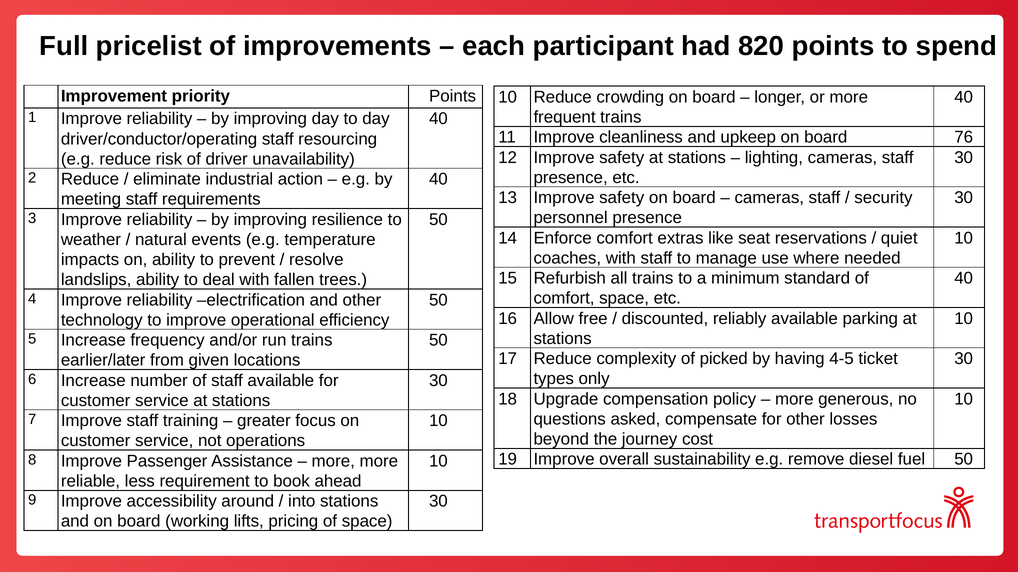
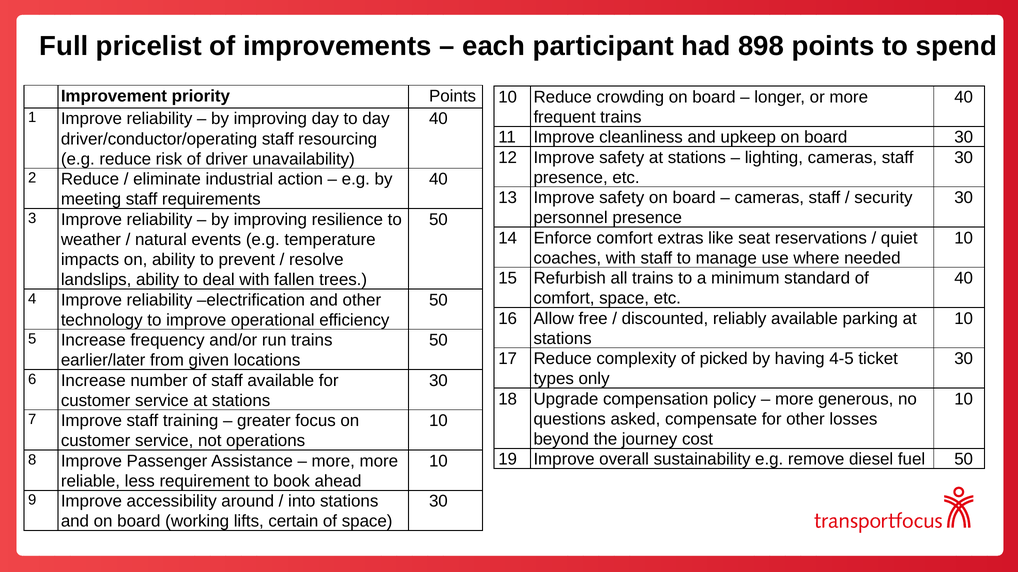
820: 820 -> 898 (761, 46)
board 76: 76 -> 30 (964, 137)
pricing: pricing -> certain (293, 522)
